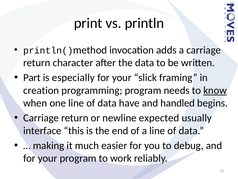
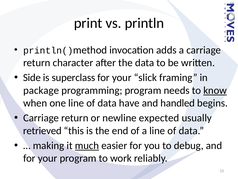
Part: Part -> Side (32, 77)
especially: especially -> superclass (73, 77)
creation: creation -> package (41, 90)
interface: interface -> retrieved (42, 130)
much underline: none -> present (87, 145)
